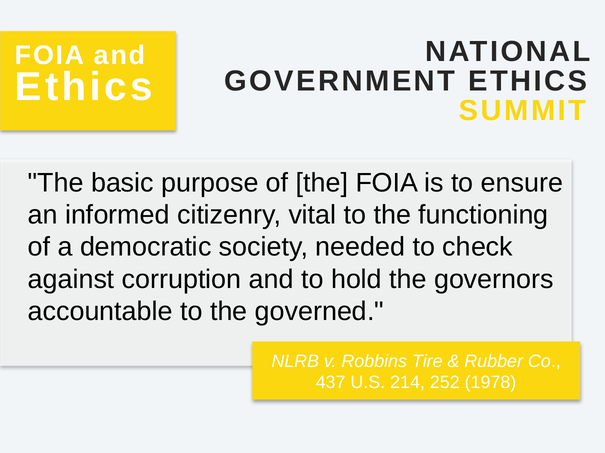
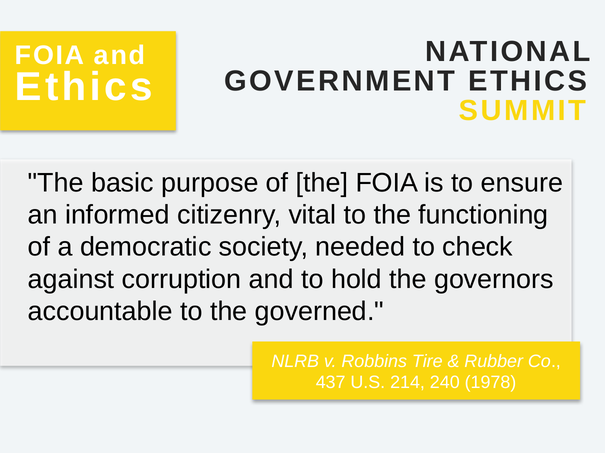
252: 252 -> 240 (445, 383)
